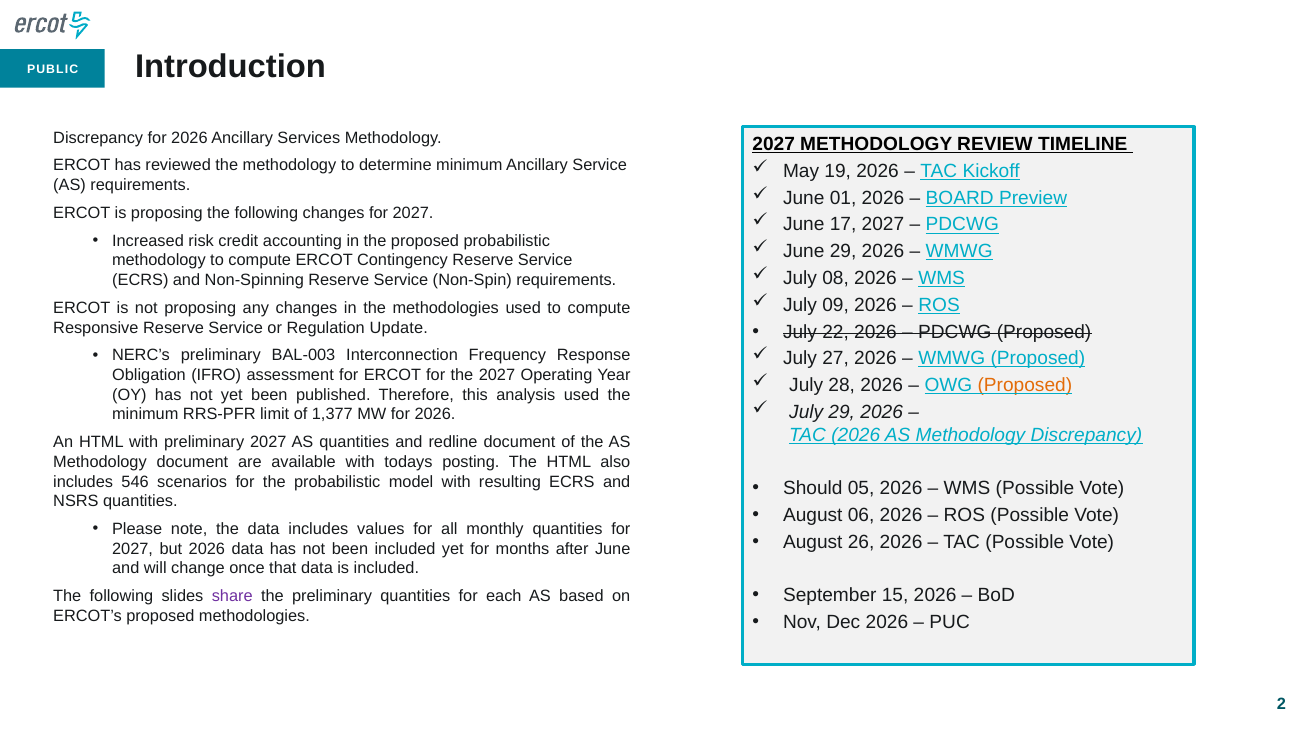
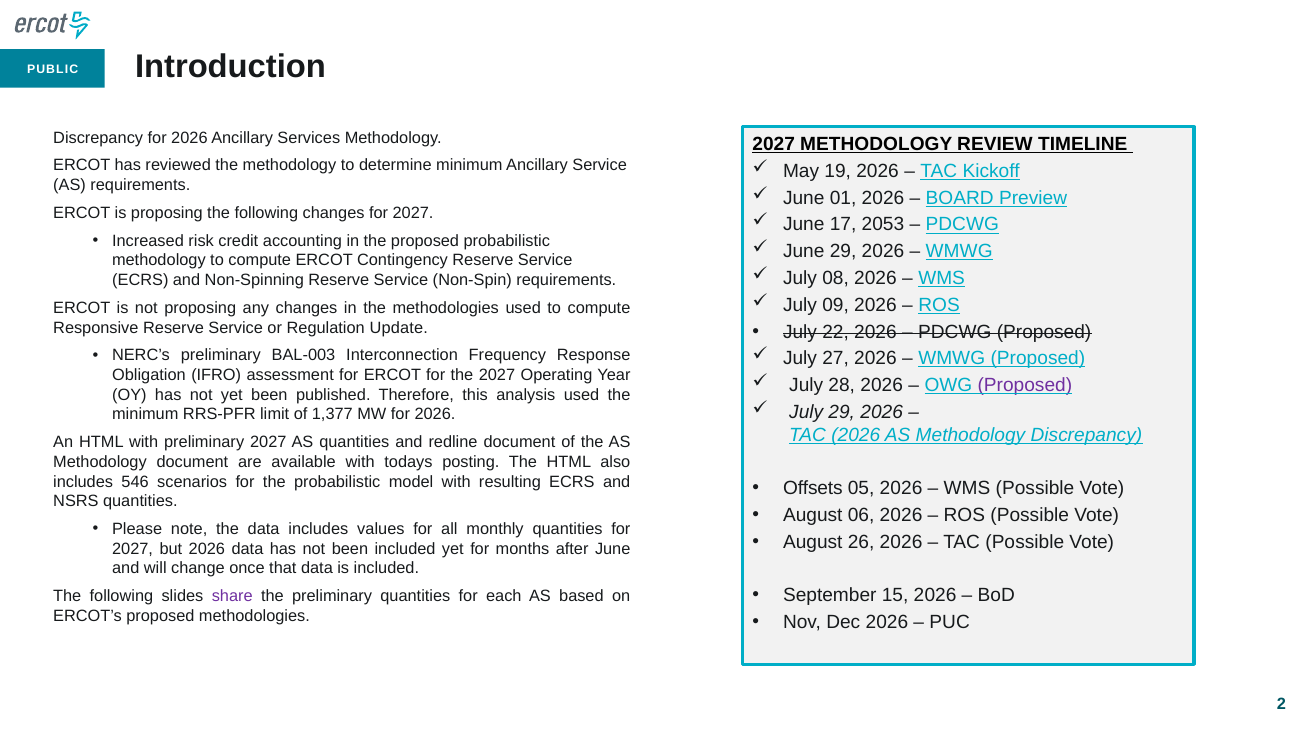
17 2027: 2027 -> 2053 (883, 225)
Proposed colour: orange -> purple (1025, 385)
Should: Should -> Offsets (813, 488)
